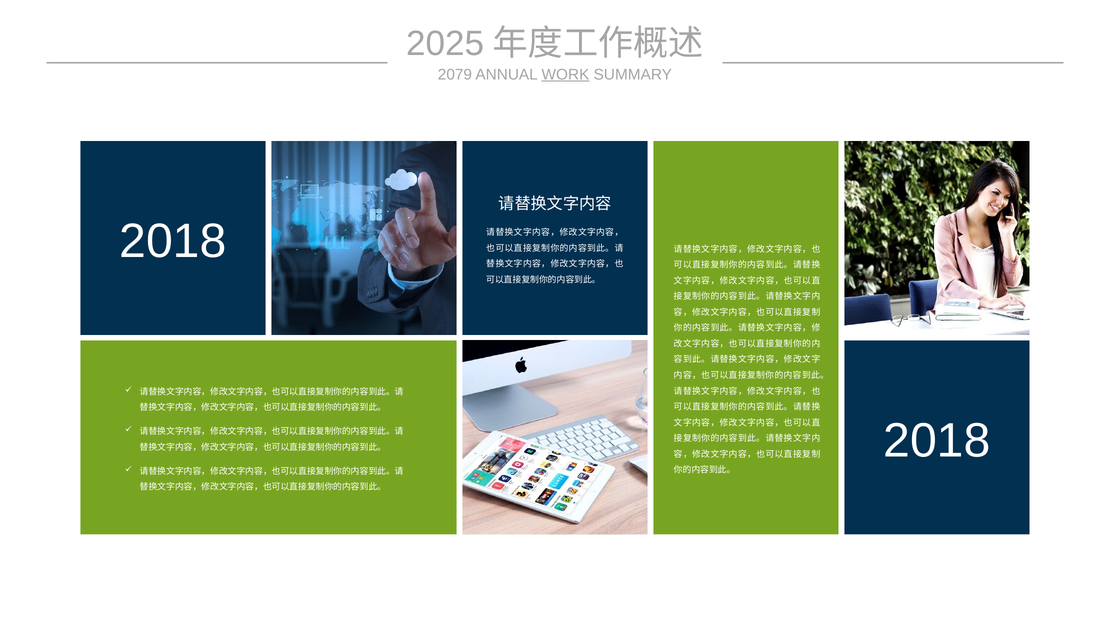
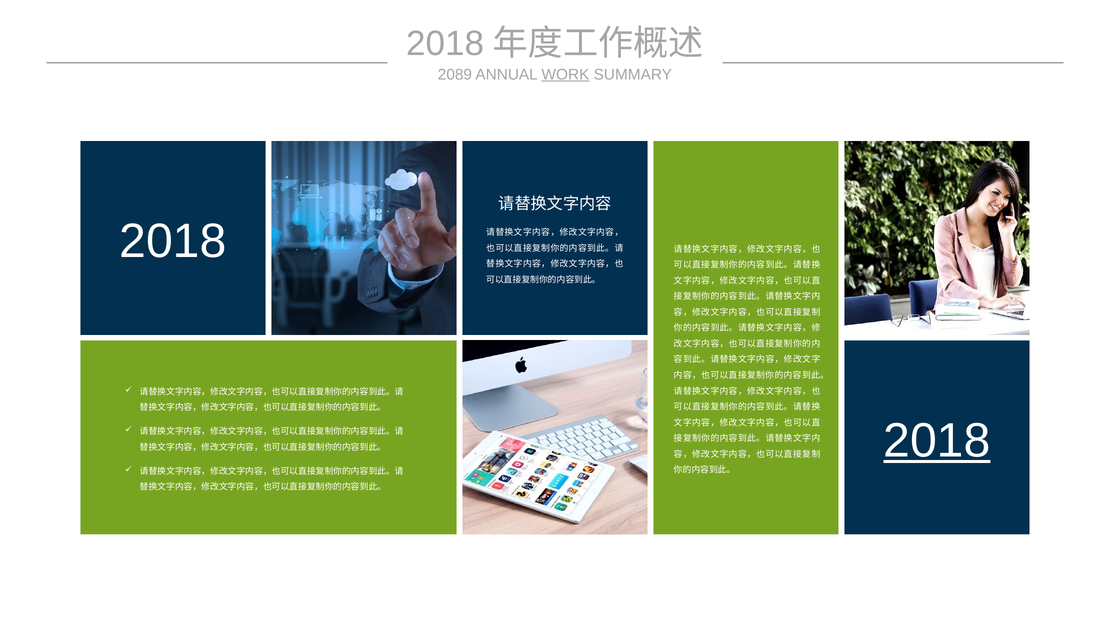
2025: 2025 -> 2018 (445, 44)
2079: 2079 -> 2089 (455, 74)
2018 underline: none -> present (937, 440)
